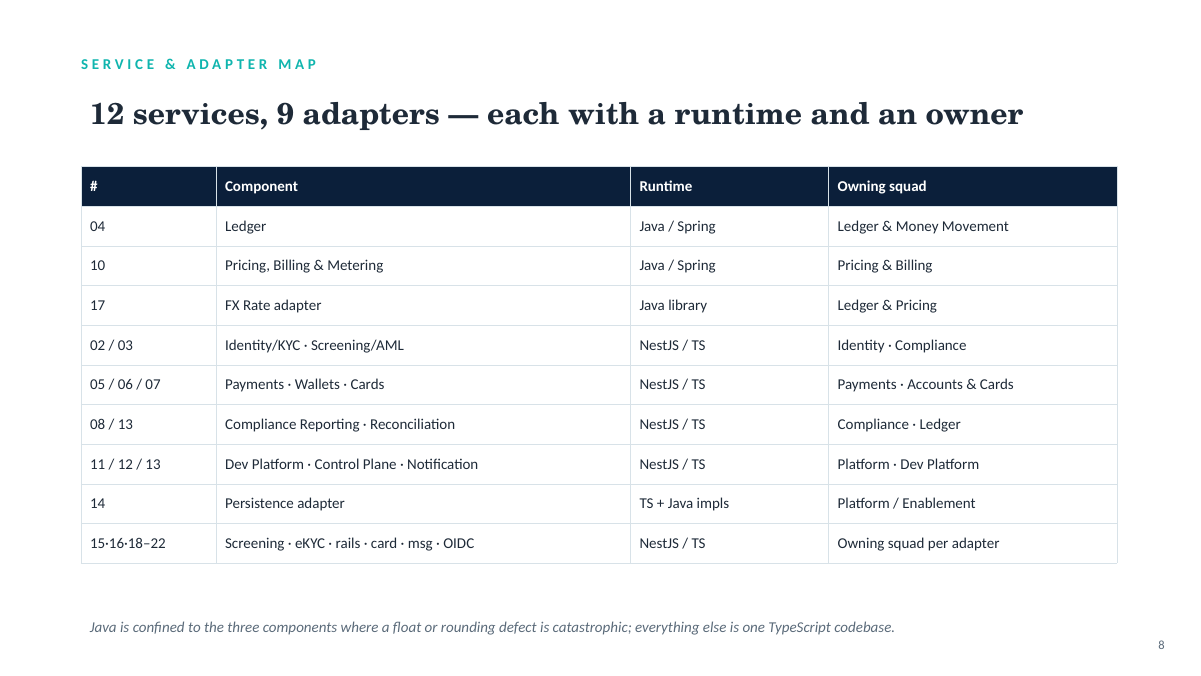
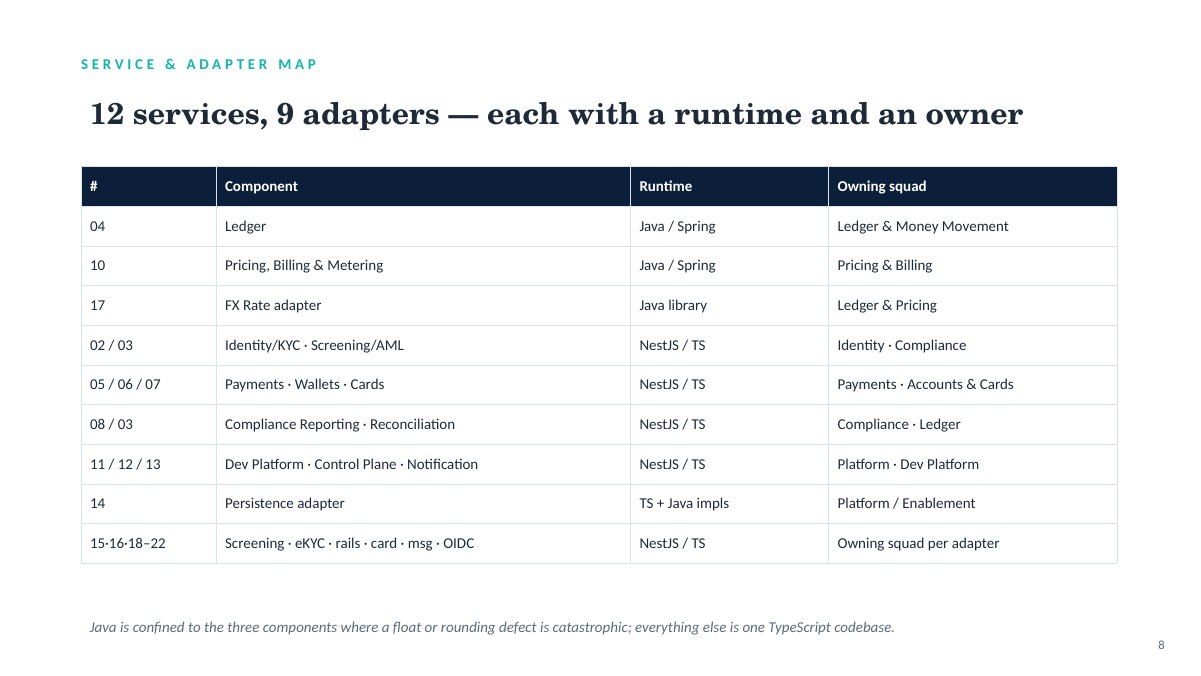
13: 13 -> 03 (125, 424)
